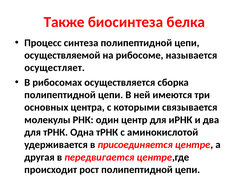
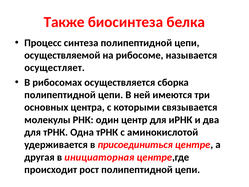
присоединяется: присоединяется -> присоединиться (135, 145)
передвигается: передвигается -> инициаторная (99, 157)
